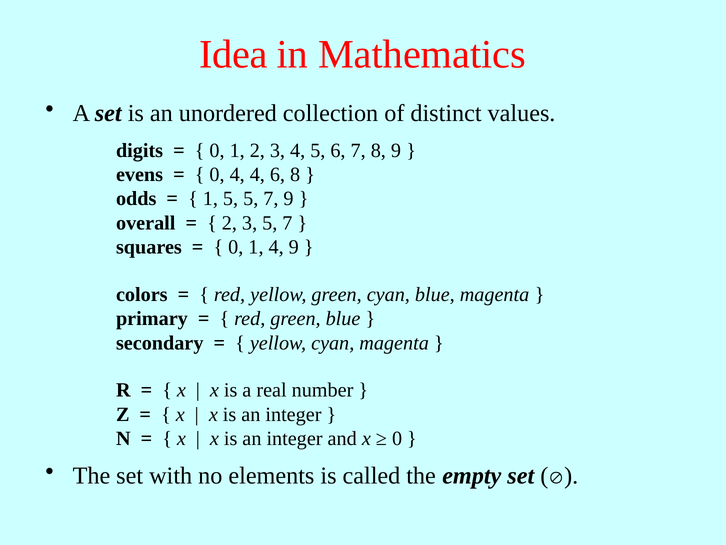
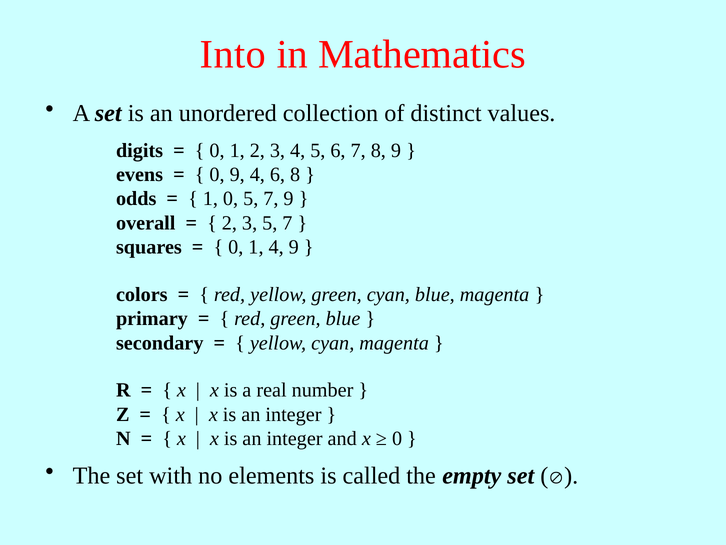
Idea: Idea -> Into (233, 54)
0 4: 4 -> 9 (237, 174)
1 5: 5 -> 0 (231, 199)
